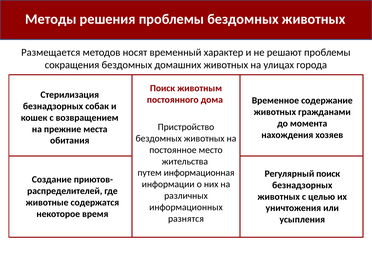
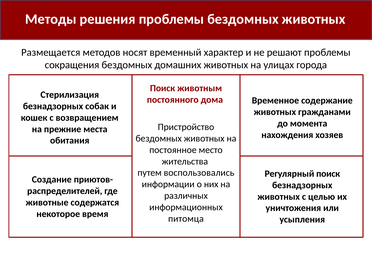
информационная: информационная -> воспользовались (199, 173)
разнятся: разнятся -> питомца (186, 218)
